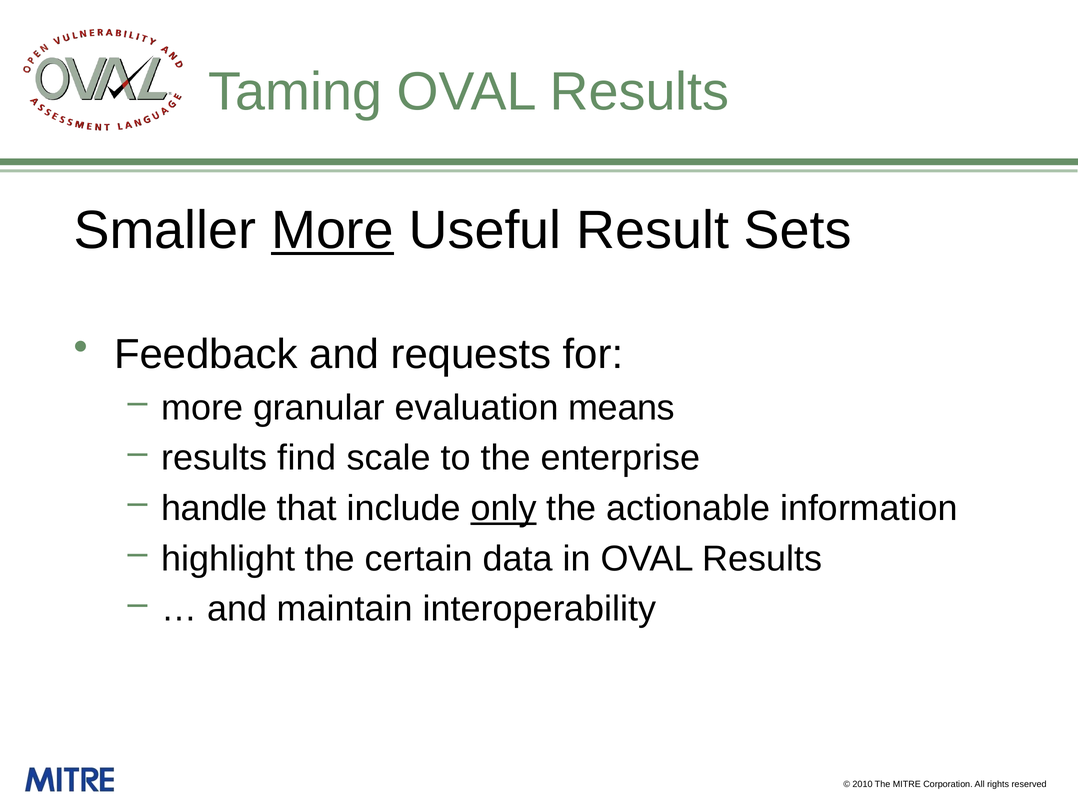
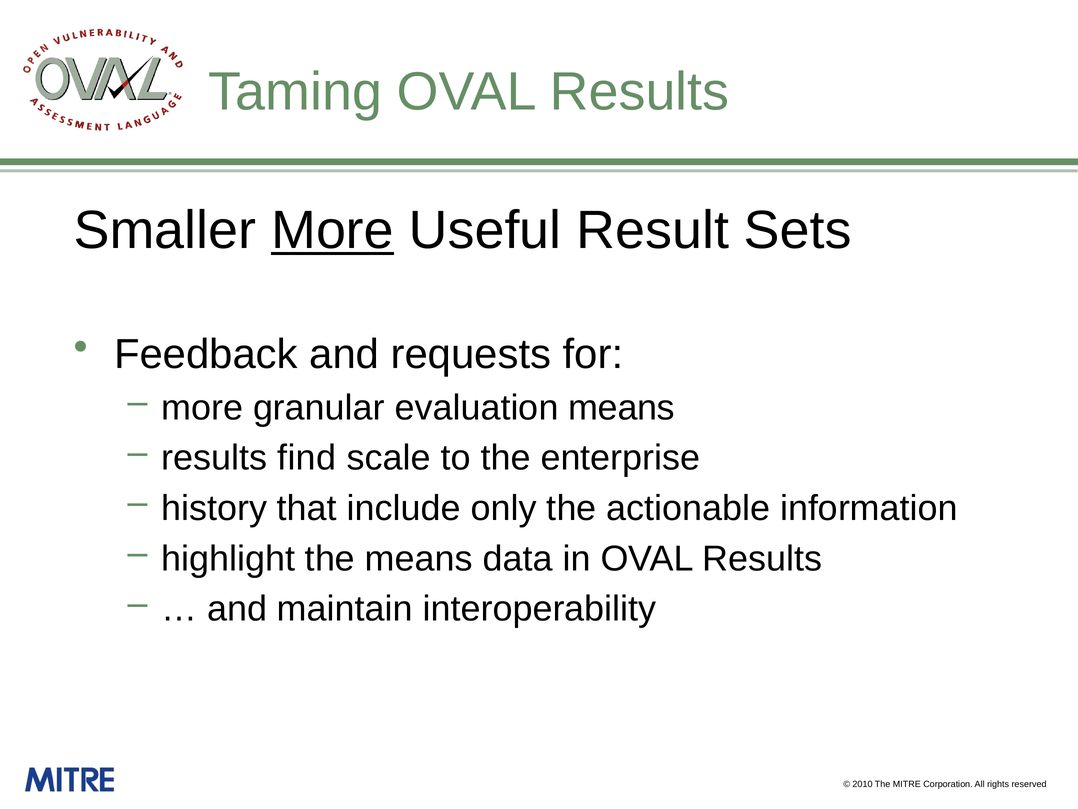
handle: handle -> history (214, 508)
only underline: present -> none (504, 508)
the certain: certain -> means (419, 558)
